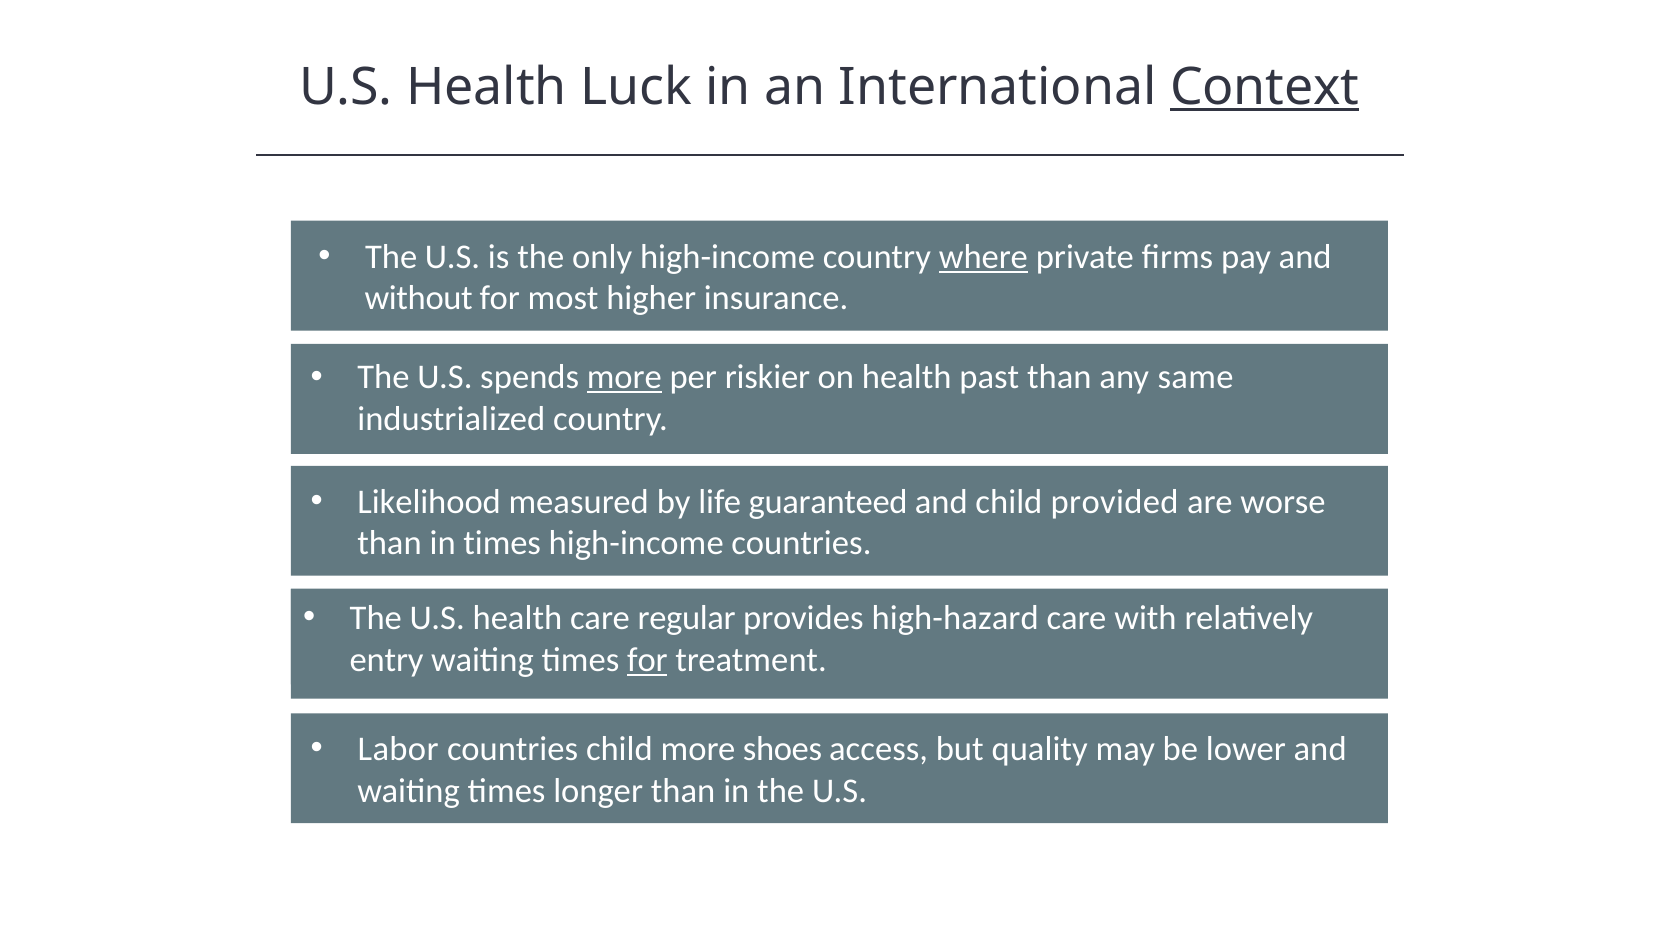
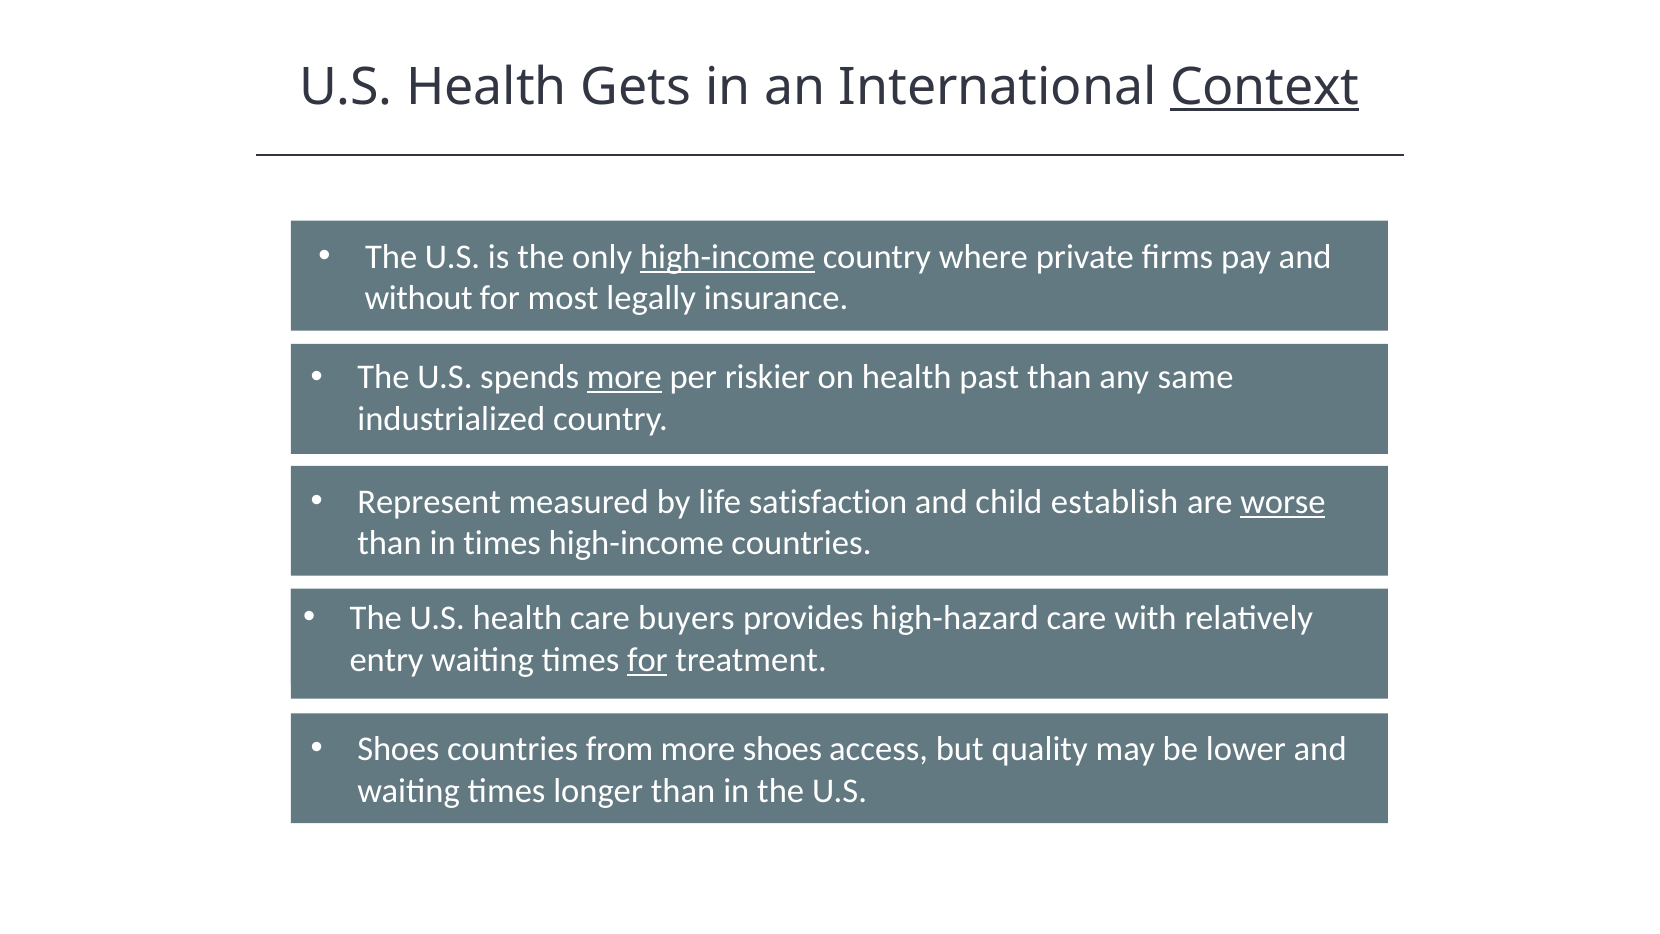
Luck: Luck -> Gets (636, 87)
high-income underline: none -> present (728, 257)
where underline: present -> none (983, 257)
higher: higher -> legally (651, 298)
Likelihood: Likelihood -> Represent (429, 502)
guaranteed: guaranteed -> satisfaction (828, 502)
provided: provided -> establish (1115, 502)
worse underline: none -> present (1283, 502)
regular: regular -> buyers (686, 618)
Labor: Labor -> Shoes (398, 749)
countries child: child -> from (620, 749)
